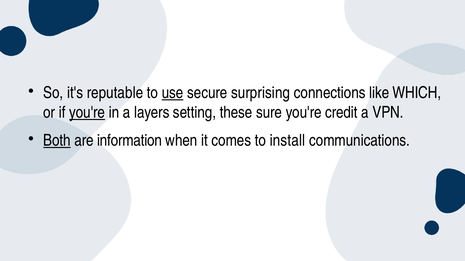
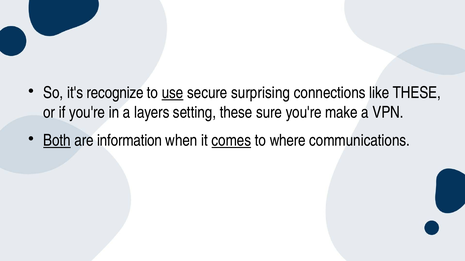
reputable: reputable -> recognize (115, 93)
like WHICH: WHICH -> THESE (417, 93)
you're underline: present -> none (87, 113)
credit: credit -> make (341, 113)
comes underline: none -> present (231, 141)
install: install -> where (288, 141)
